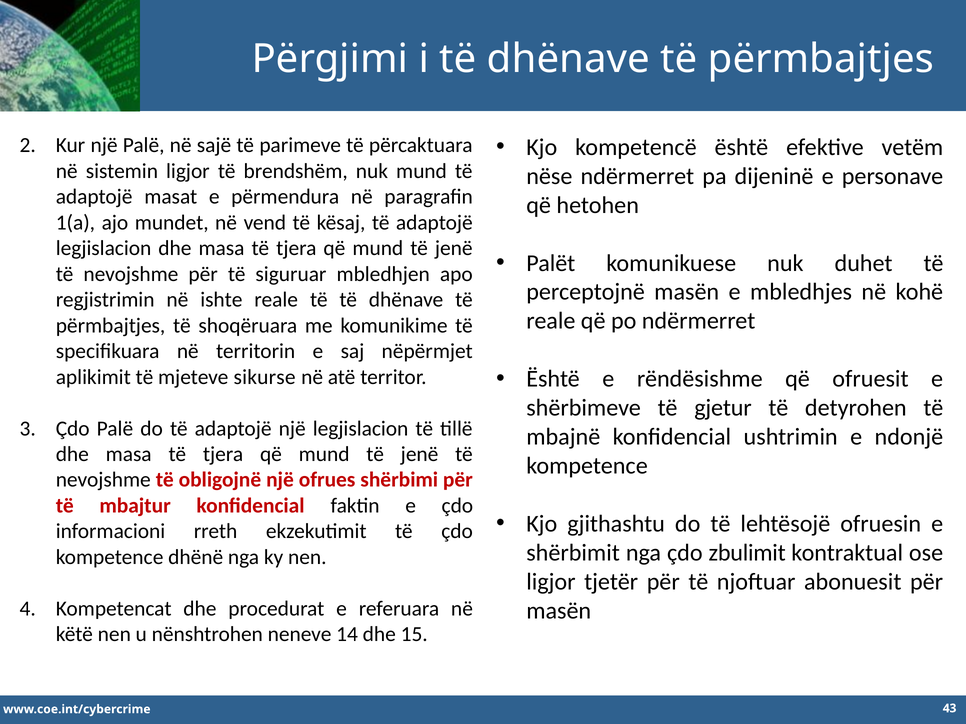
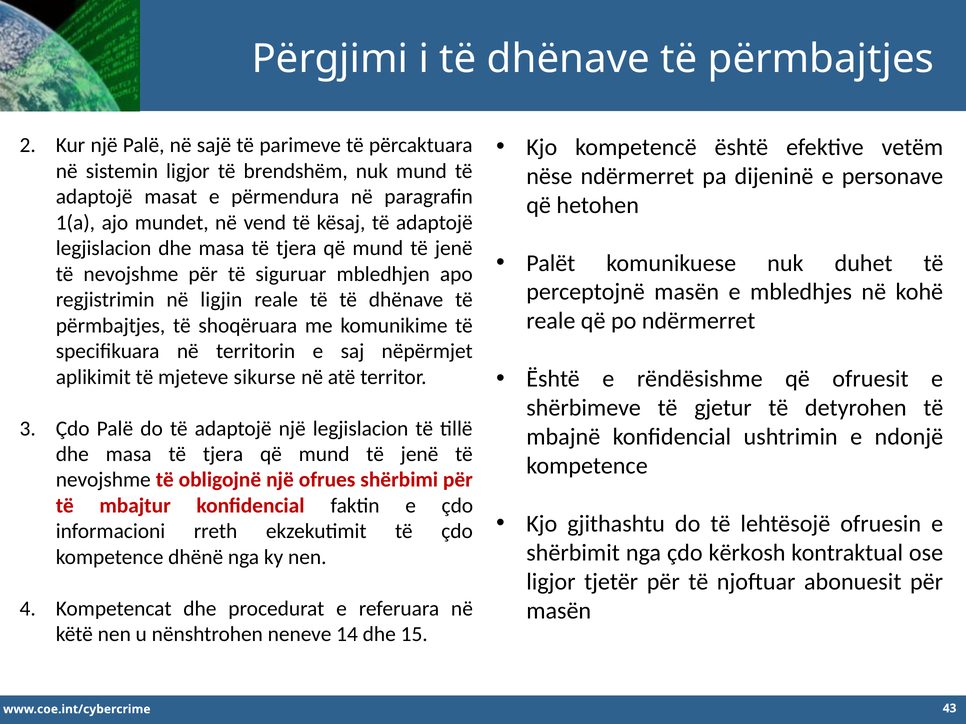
ishte: ishte -> ligjin (221, 300)
zbulimit: zbulimit -> kërkosh (747, 553)
